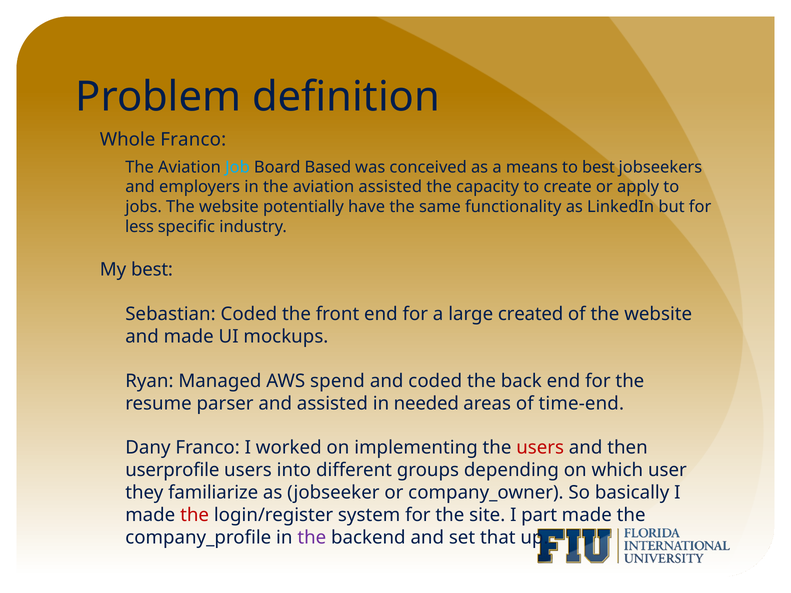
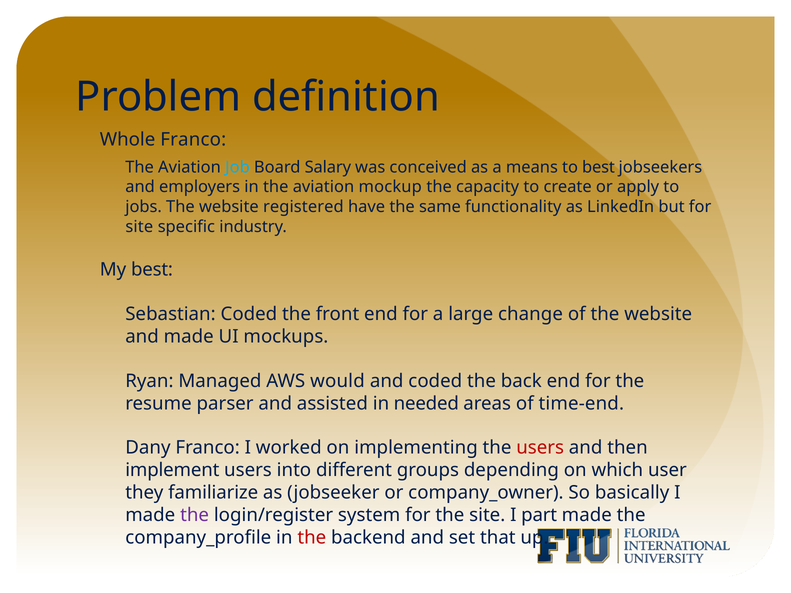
Based: Based -> Salary (328, 167)
aviation assisted: assisted -> mockup (390, 187)
potentially: potentially -> registered (303, 207)
less: less -> site (139, 227)
created: created -> change (531, 314)
spend: spend -> would (337, 381)
userprofile: userprofile -> implement (172, 470)
the colour: red -> purple (195, 515)
the colour: purple -> red (312, 538)
